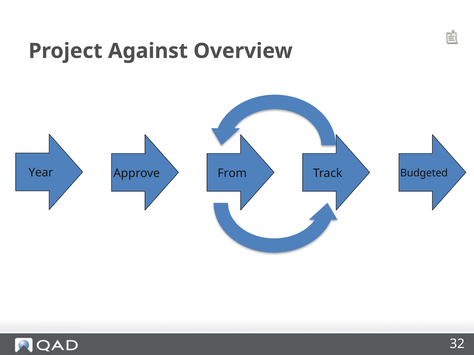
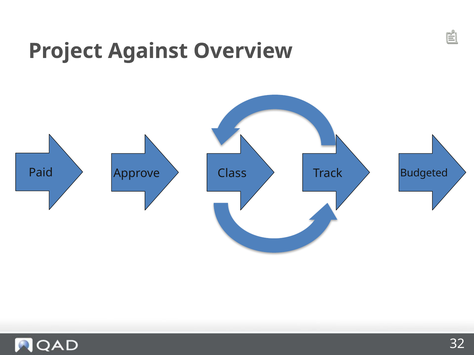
Year: Year -> Paid (41, 173)
From: From -> Class (232, 173)
